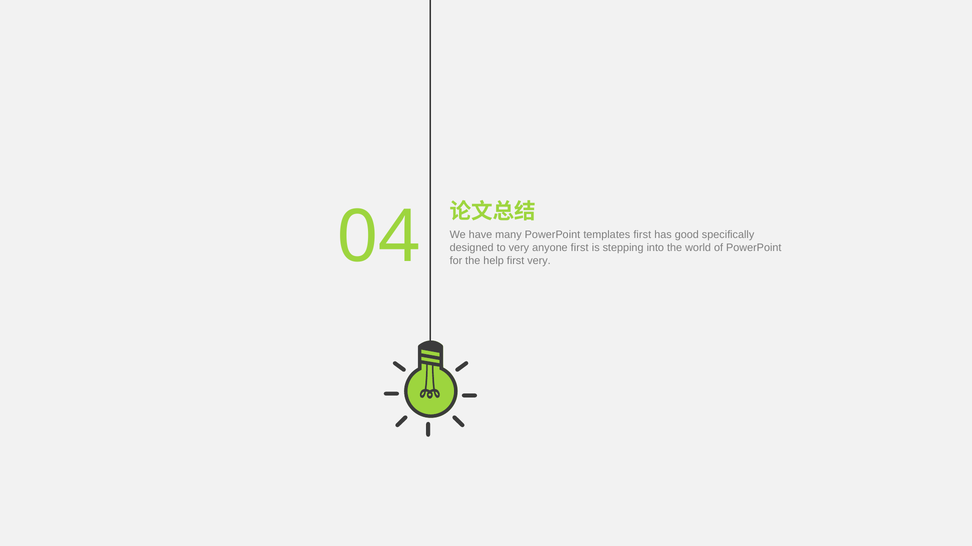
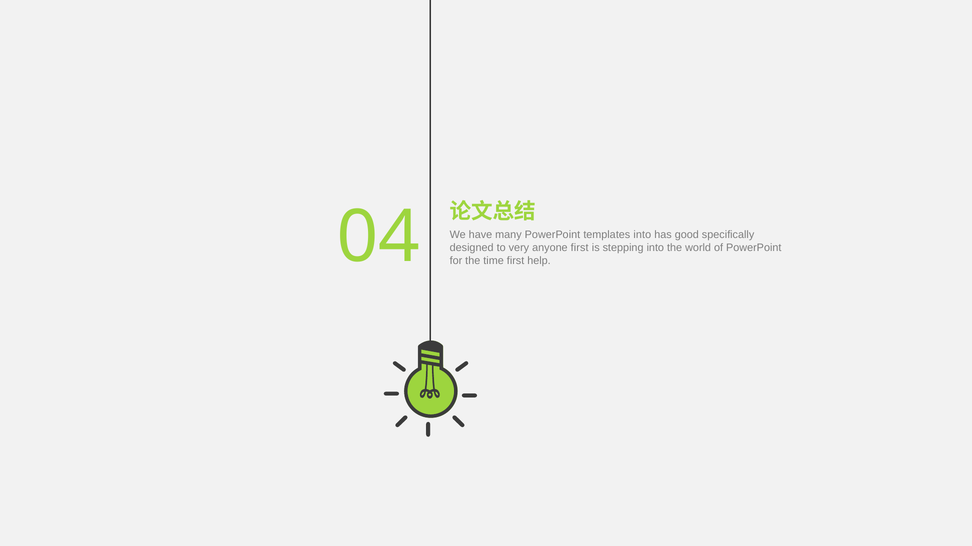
templates first: first -> into (642, 235)
help: help -> time (494, 261)
first very: very -> help (539, 261)
